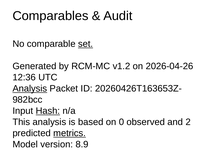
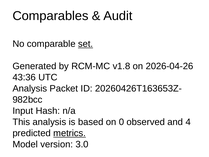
v1.2: v1.2 -> v1.8 (121, 66)
12:36: 12:36 -> 43:36 (24, 77)
Analysis underline: present -> none (30, 88)
Hash underline: present -> none (48, 111)
2: 2 -> 4 (188, 122)
8.9: 8.9 -> 3.0 (82, 144)
